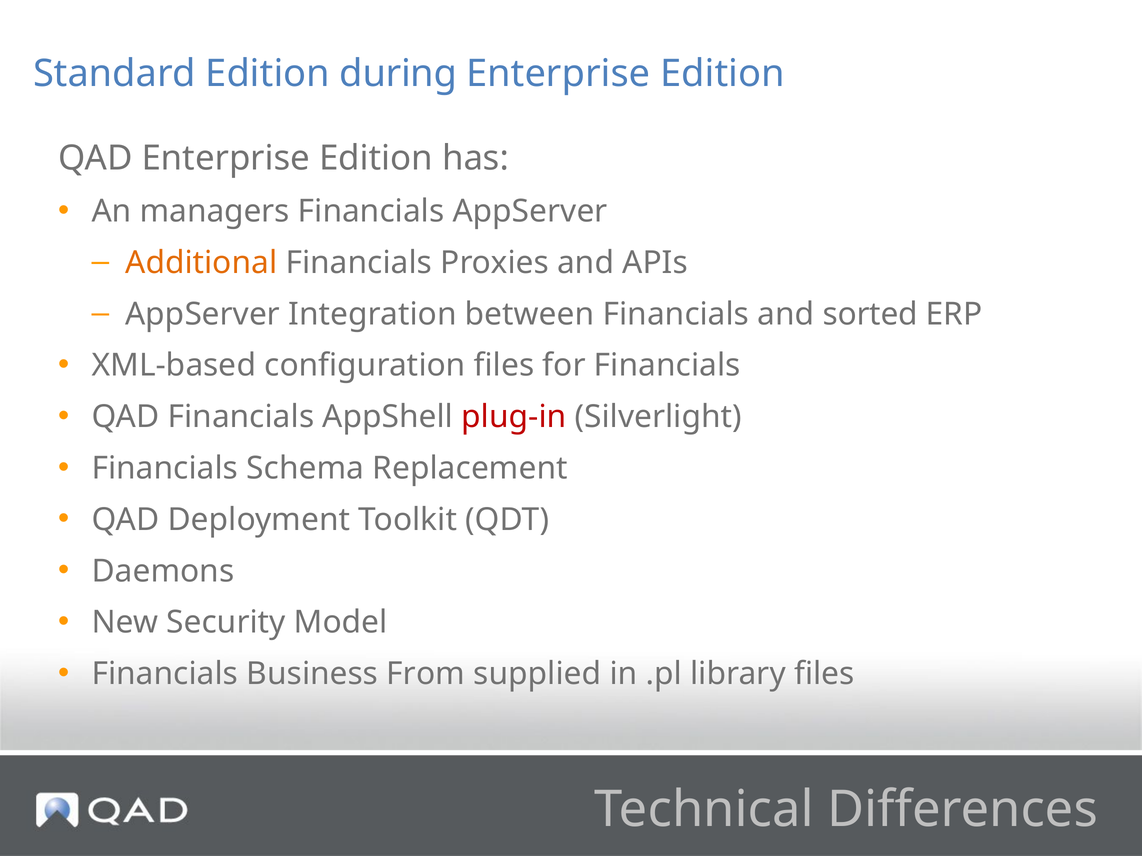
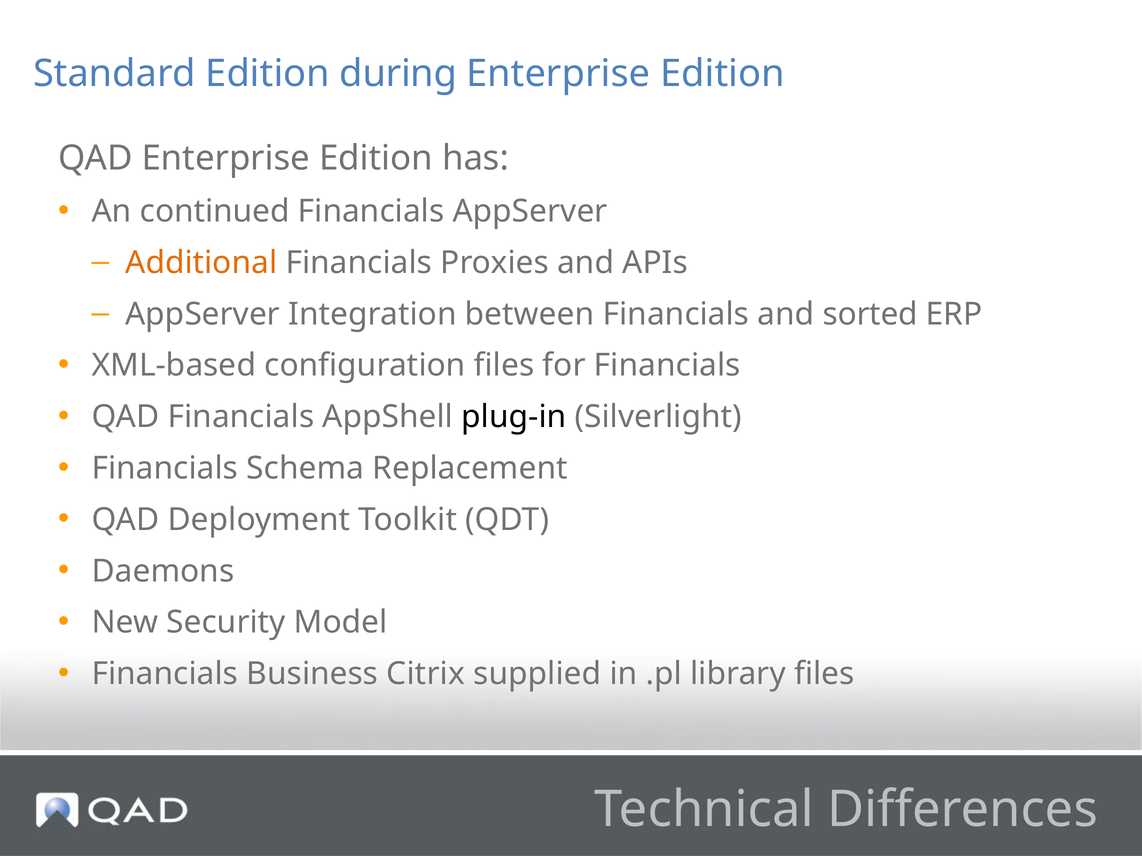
managers: managers -> continued (215, 211)
plug-in colour: red -> black (514, 417)
From: From -> Citrix (426, 674)
